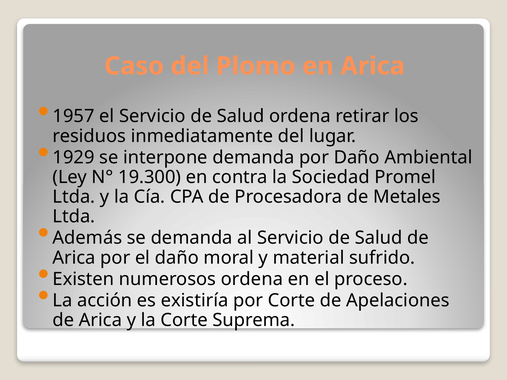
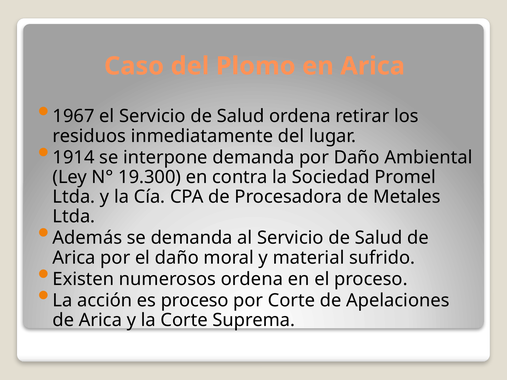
1957: 1957 -> 1967 (74, 116)
1929: 1929 -> 1914 (74, 157)
es existiría: existiría -> proceso (195, 301)
